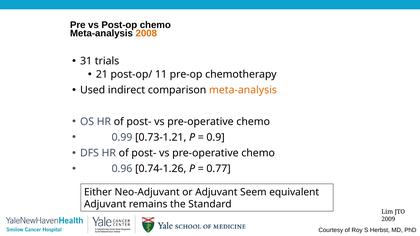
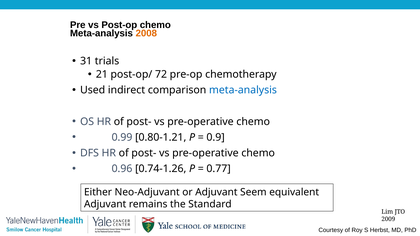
11: 11 -> 72 (161, 75)
meta-analysis colour: orange -> blue (243, 90)
0.73-1.21: 0.73-1.21 -> 0.80-1.21 (161, 137)
